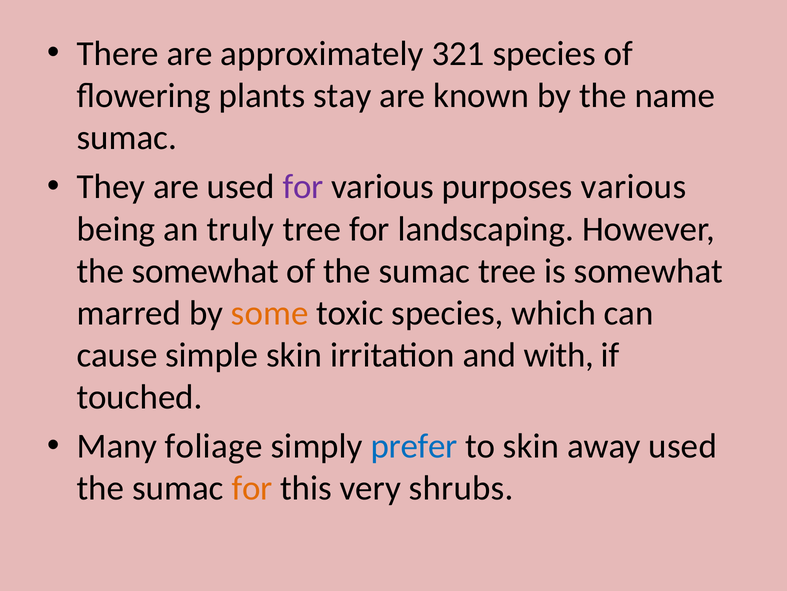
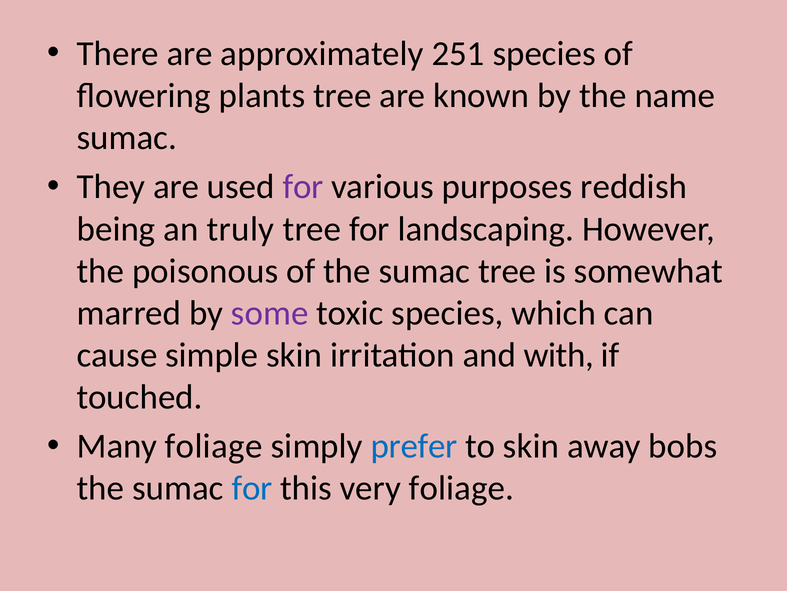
321: 321 -> 251 (458, 54)
plants stay: stay -> tree (342, 96)
purposes various: various -> reddish (634, 187)
the somewhat: somewhat -> poisonous (205, 271)
some colour: orange -> purple (270, 313)
away used: used -> bobs (683, 446)
for colour: orange -> blue (252, 488)
very shrubs: shrubs -> foliage (461, 488)
